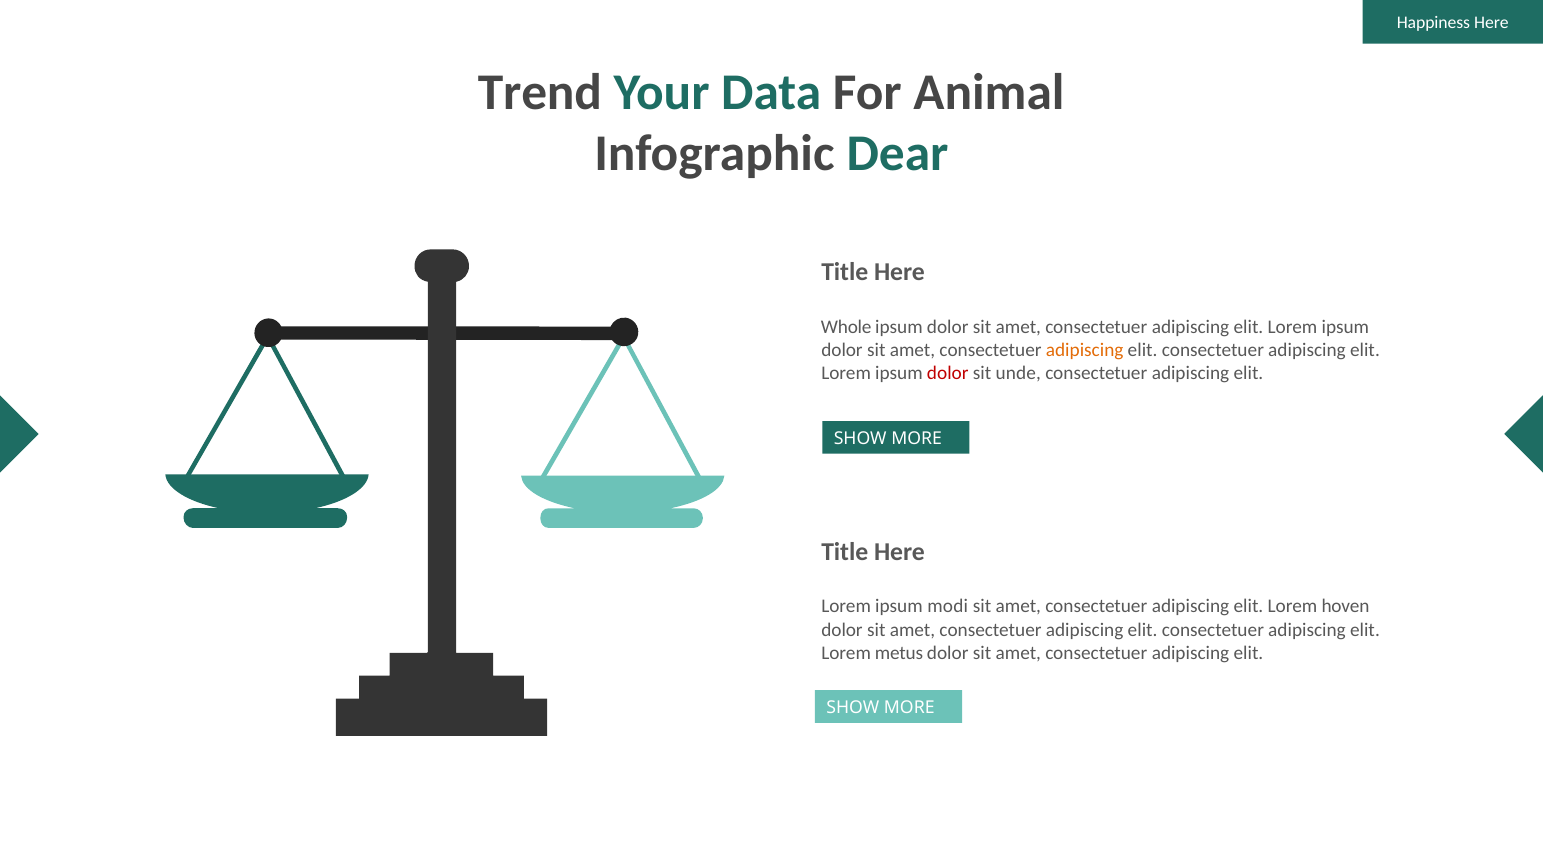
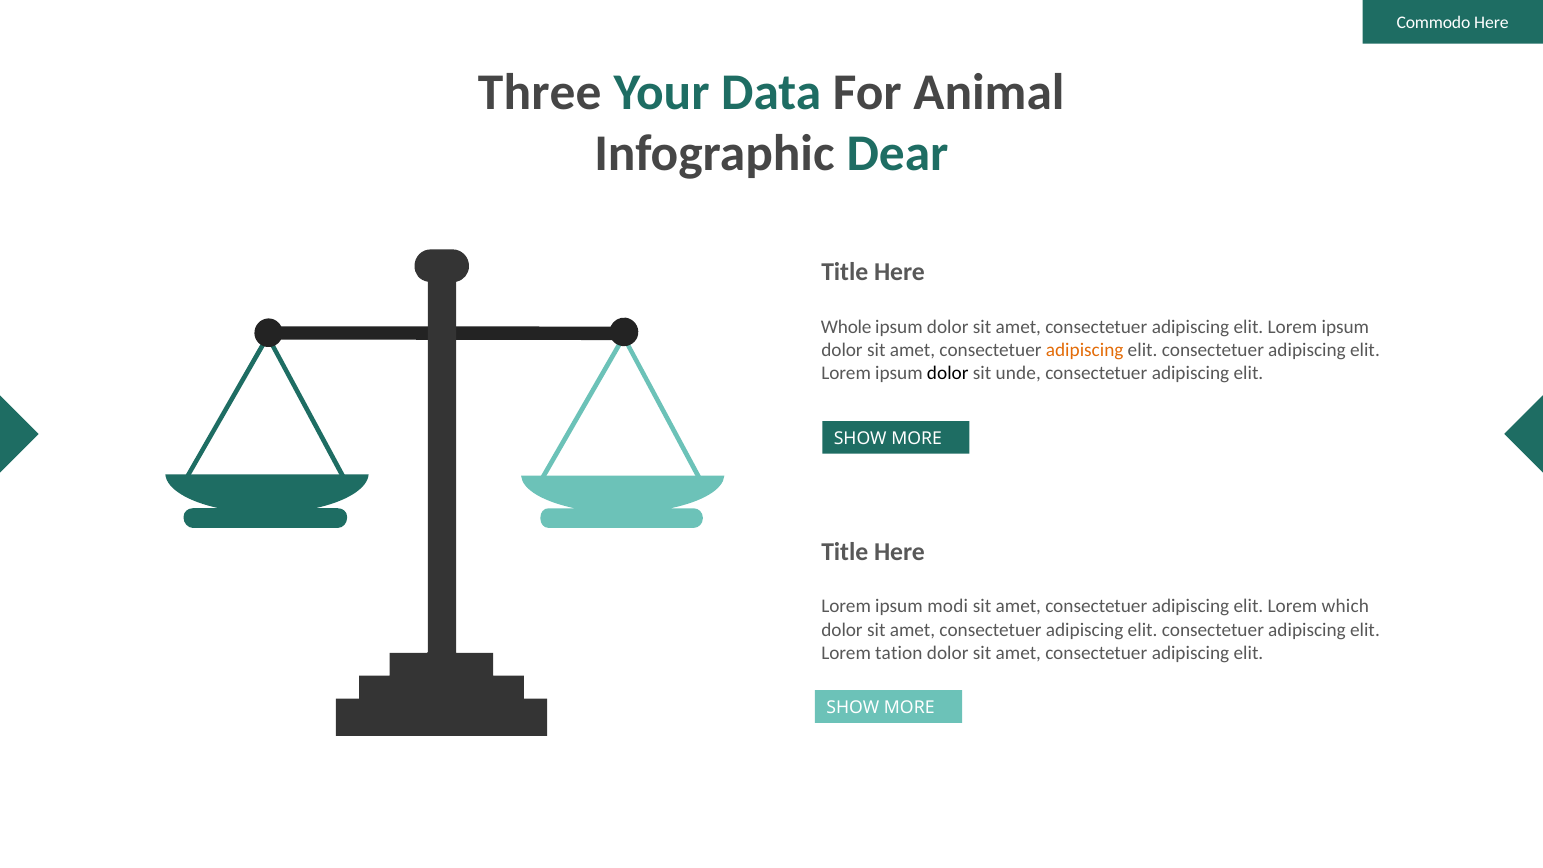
Happiness: Happiness -> Commodo (1433, 23)
Trend: Trend -> Three (540, 92)
dolor colour: red -> black (948, 373)
hoven: hoven -> which (1345, 606)
metus: metus -> tation (899, 653)
